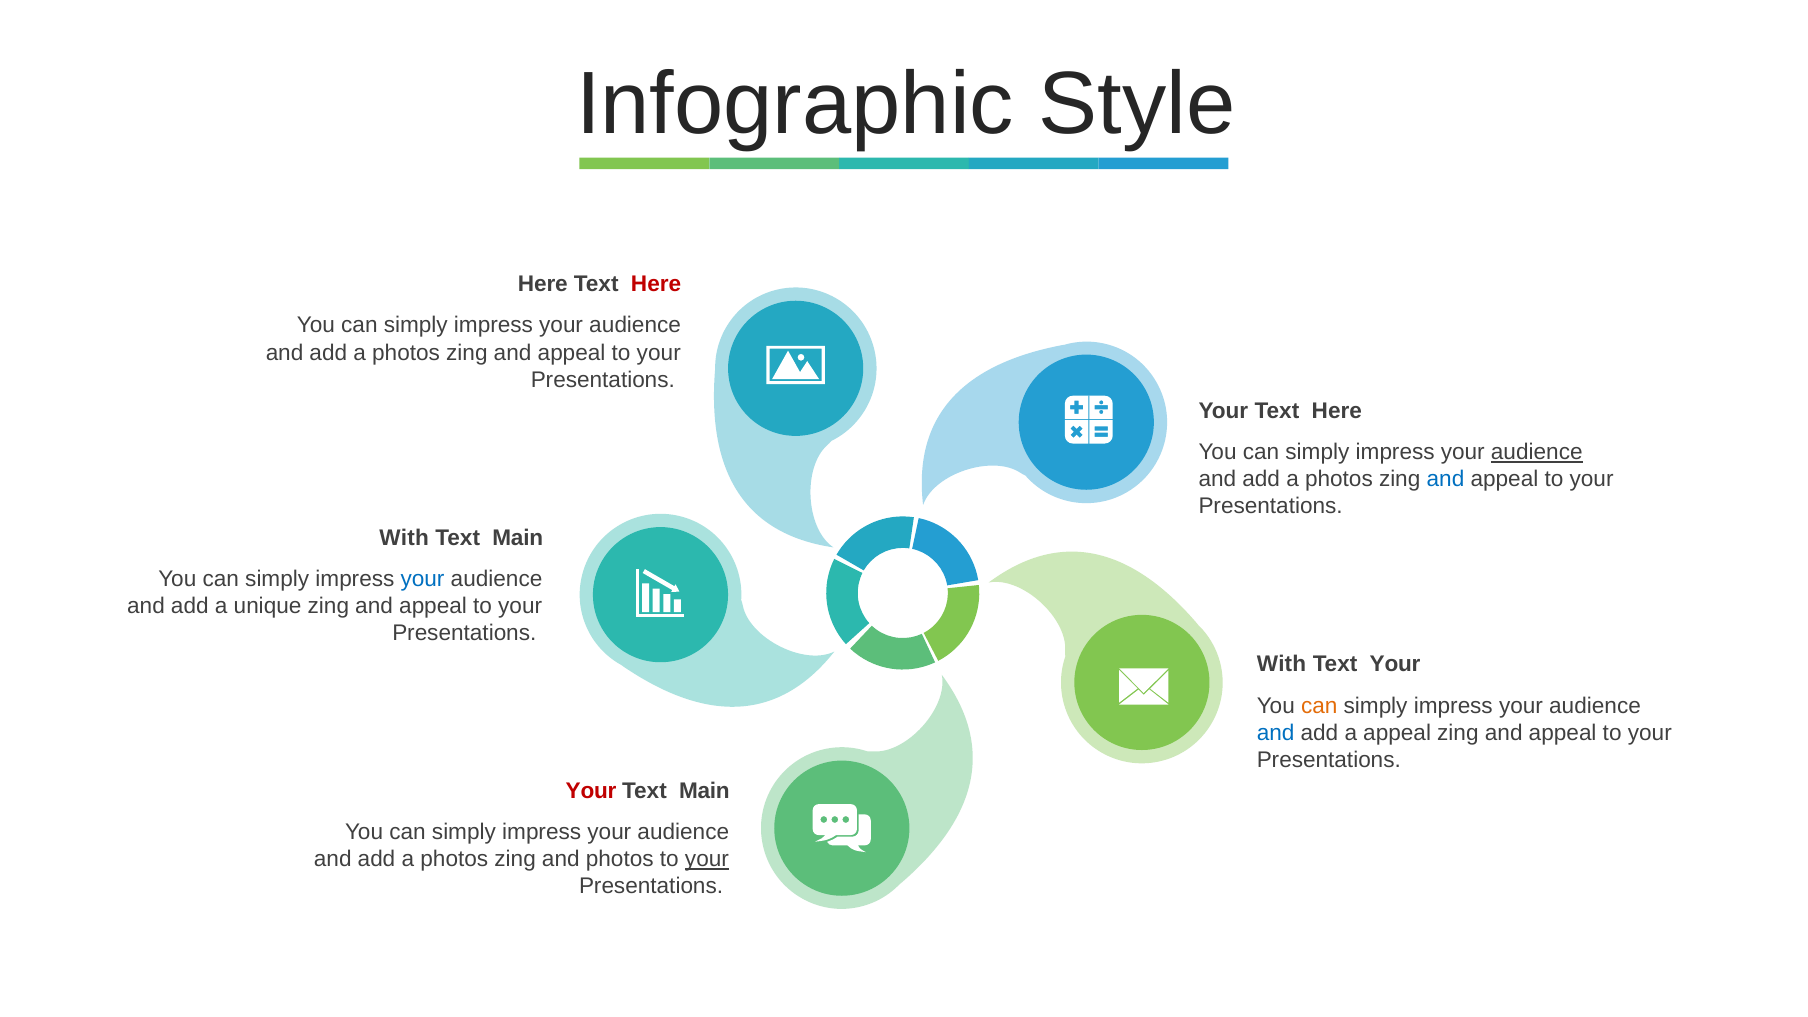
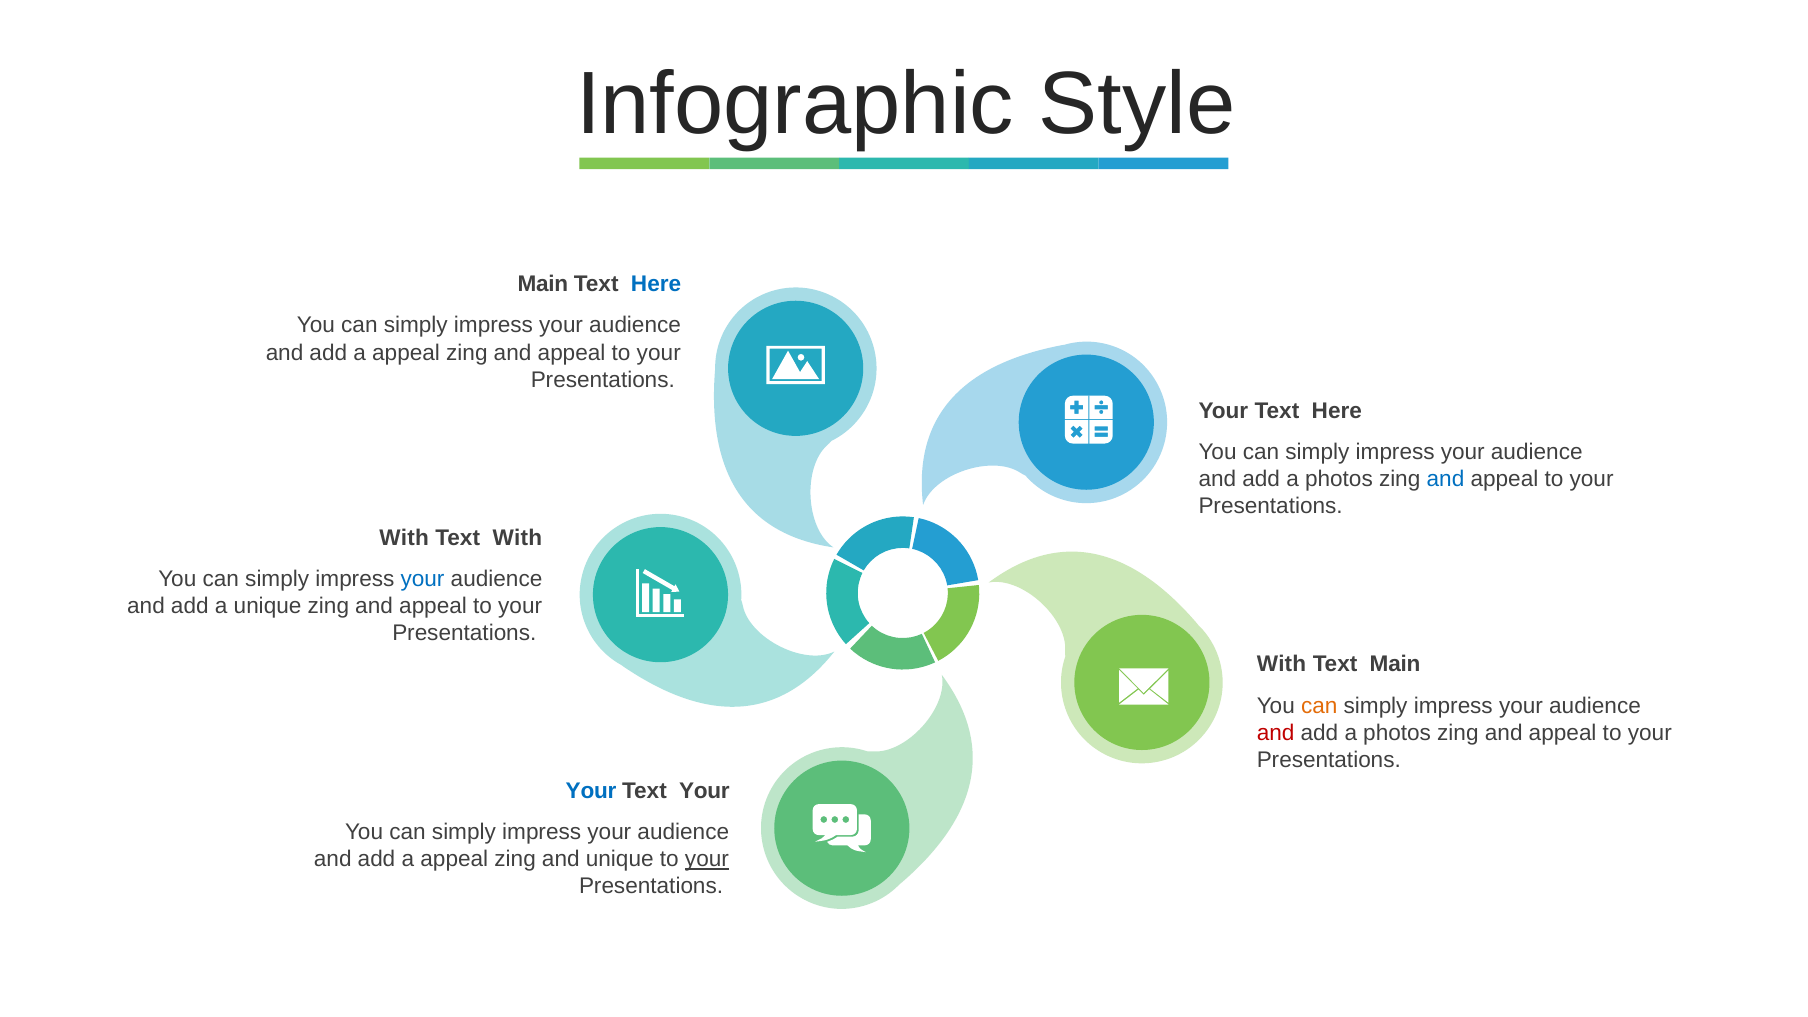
Here: Here -> Main (543, 284)
Here colour: red -> blue (656, 284)
photos: photos -> appeal (406, 353)
audience underline: present -> none (1537, 452)
Main: Main -> With (517, 538)
Text Your: Your -> Main (1395, 665)
and colour: blue -> red (1276, 733)
appeal: appeal -> photos (1397, 733)
Your colour: red -> blue (591, 791)
Main: Main -> Your (704, 791)
photos: photos -> appeal (454, 859)
and photos: photos -> unique (620, 859)
